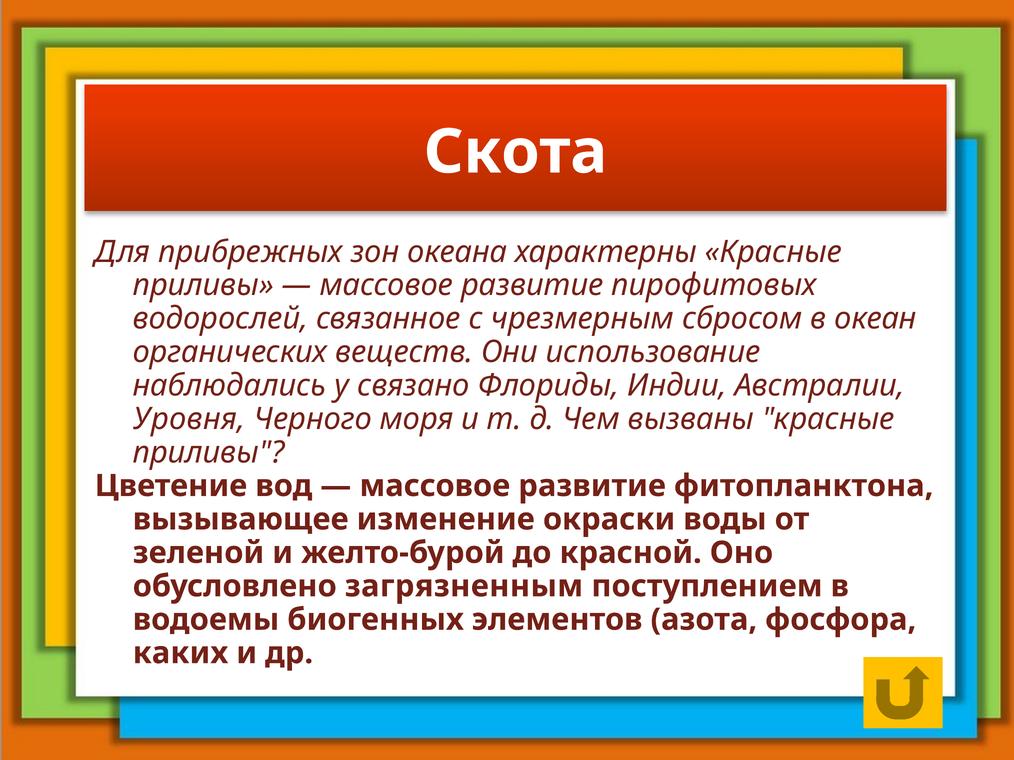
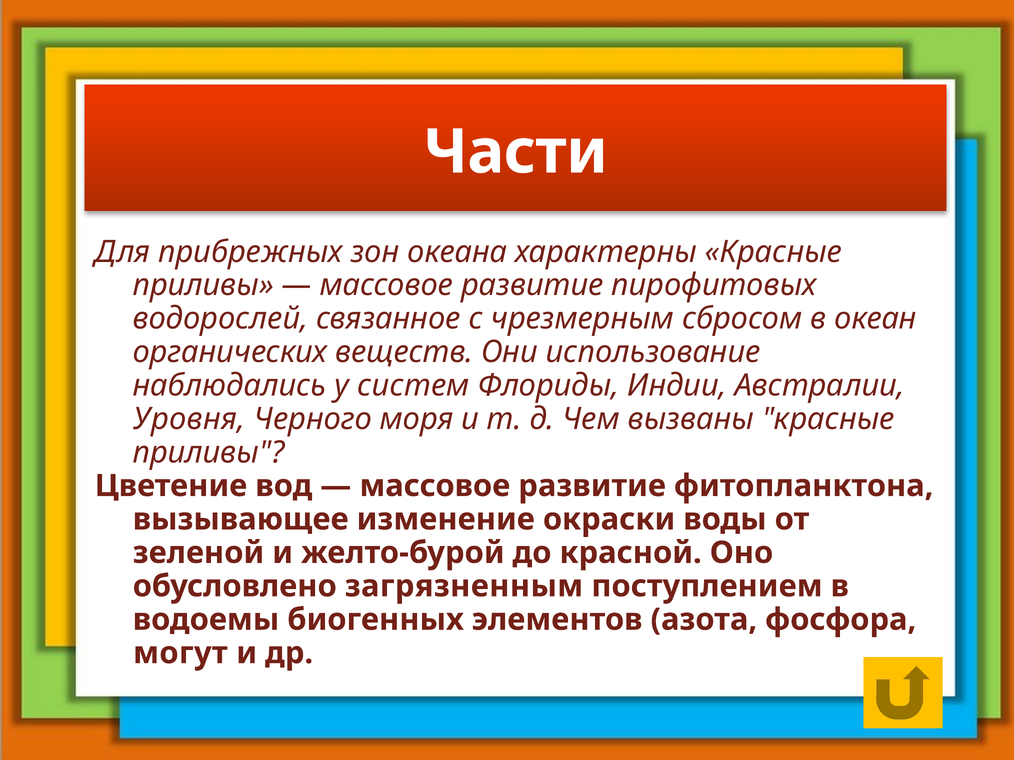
Скота: Скота -> Части (516, 152)
связано: связано -> систем (413, 386)
каких: каких -> могут (180, 653)
